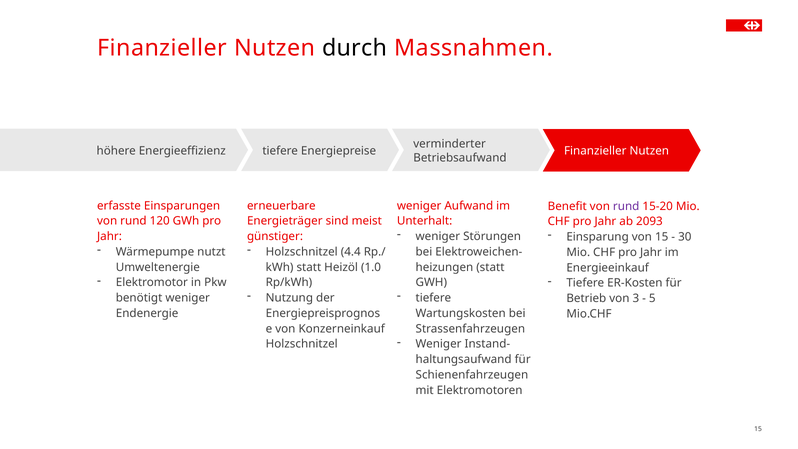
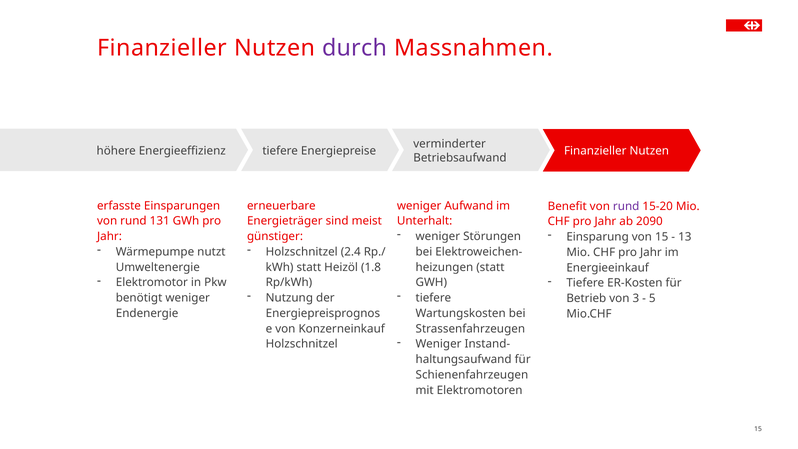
durch colour: black -> purple (355, 48)
120: 120 -> 131 (160, 221)
2093: 2093 -> 2090 (649, 222)
30: 30 -> 13 (685, 237)
4.4: 4.4 -> 2.4 (351, 252)
1.0: 1.0 -> 1.8 (371, 267)
